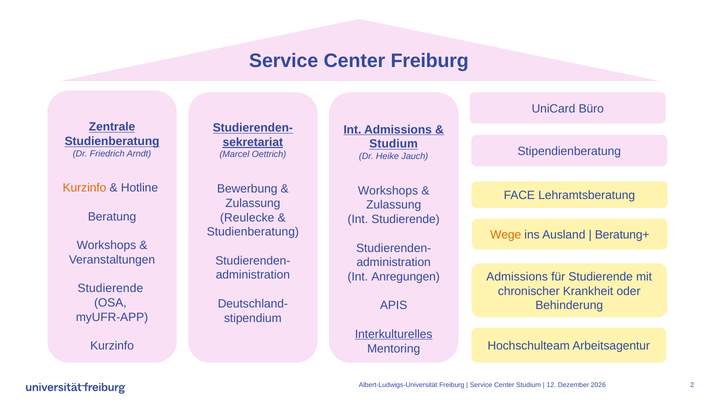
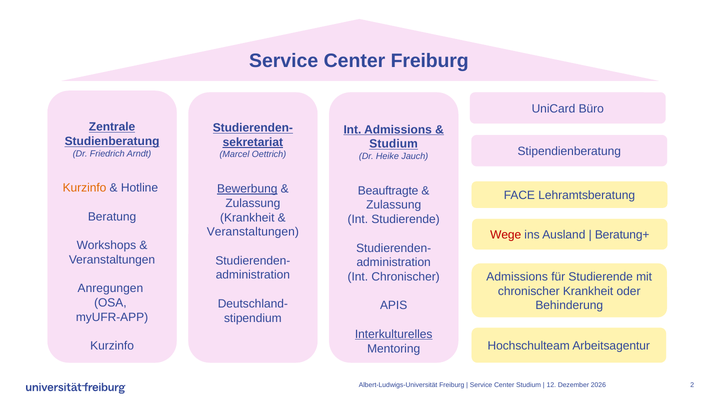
Bewerbung underline: none -> present (247, 189)
Workshops: Workshops -> Beauftragte (388, 191)
Reulecke: Reulecke -> Krankheit (247, 217)
Studienberatung: Studienberatung -> Veranstaltungen (253, 232)
Wege colour: orange -> red (506, 235)
Int Anregungen: Anregungen -> Chronischer (406, 277)
Studierende: Studierende -> Anregungen (110, 288)
